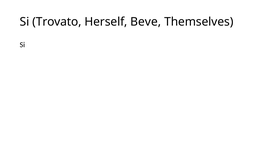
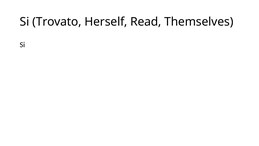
Beve: Beve -> Read (146, 22)
